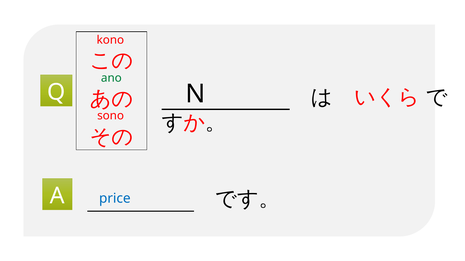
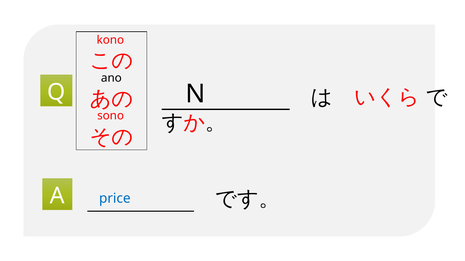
ano colour: green -> black (111, 78)
